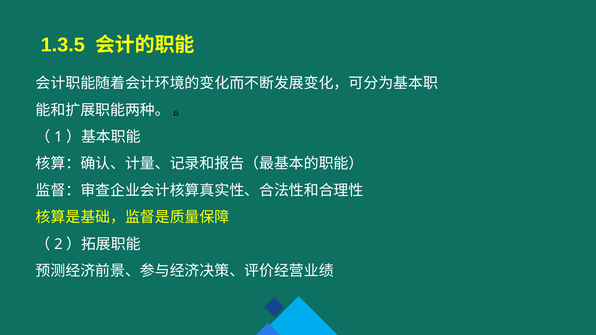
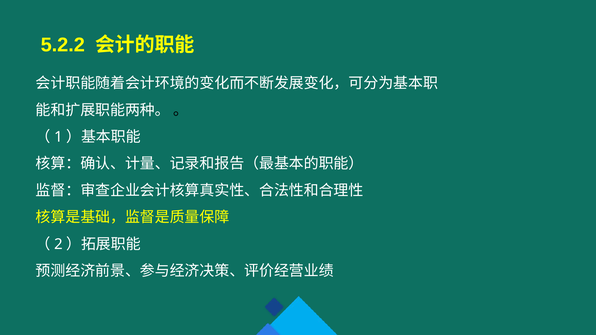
1.3.5: 1.3.5 -> 5.2.2 (63, 45)
